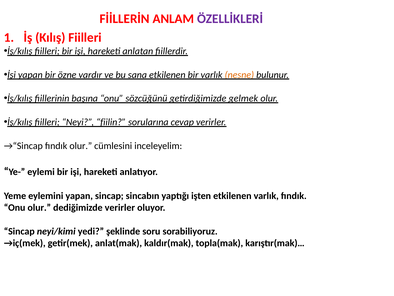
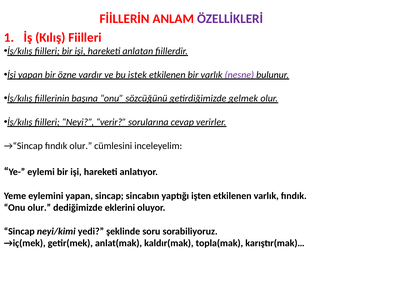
sana: sana -> istek (137, 75)
nesne colour: orange -> purple (239, 75)
fiilin: fiilin -> verir (111, 122)
dediğimizde verirler: verirler -> eklerini (120, 207)
